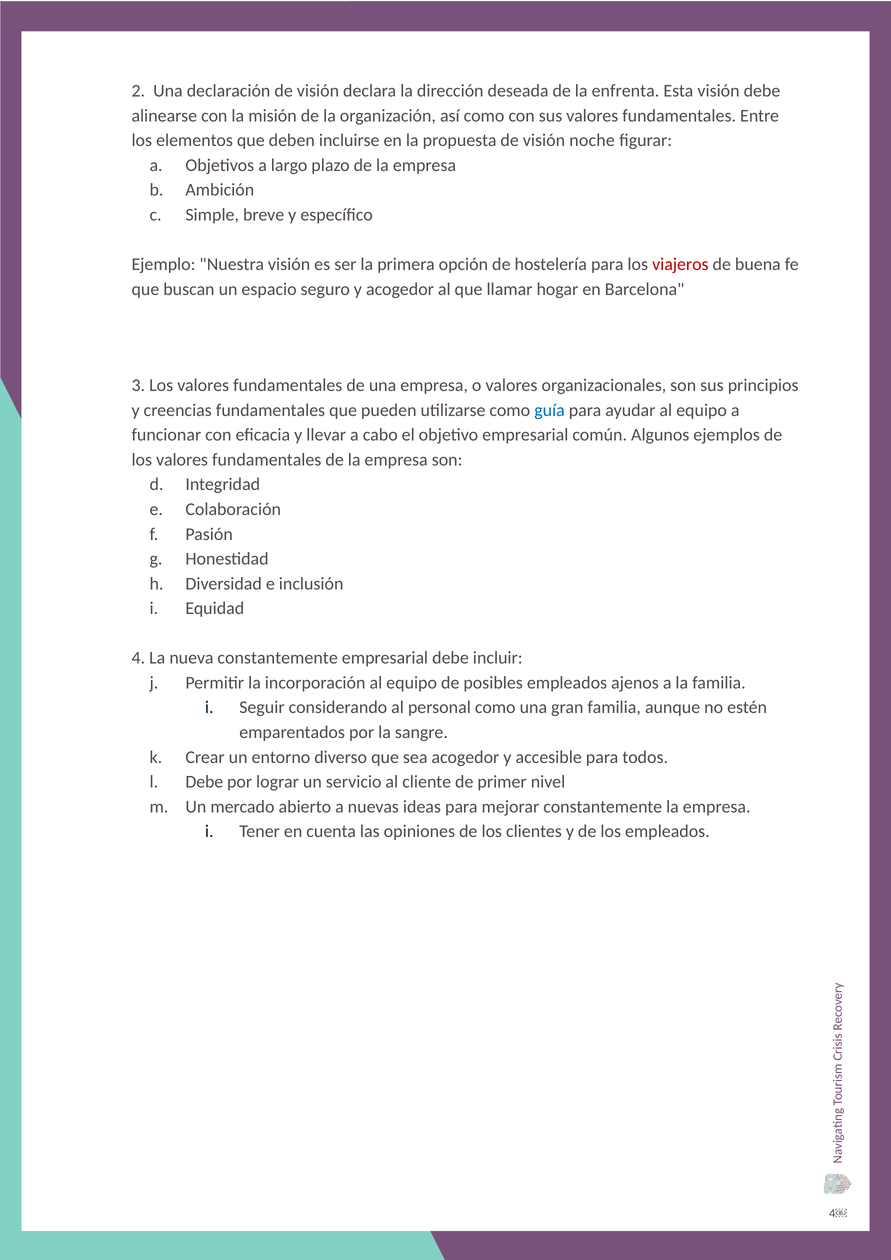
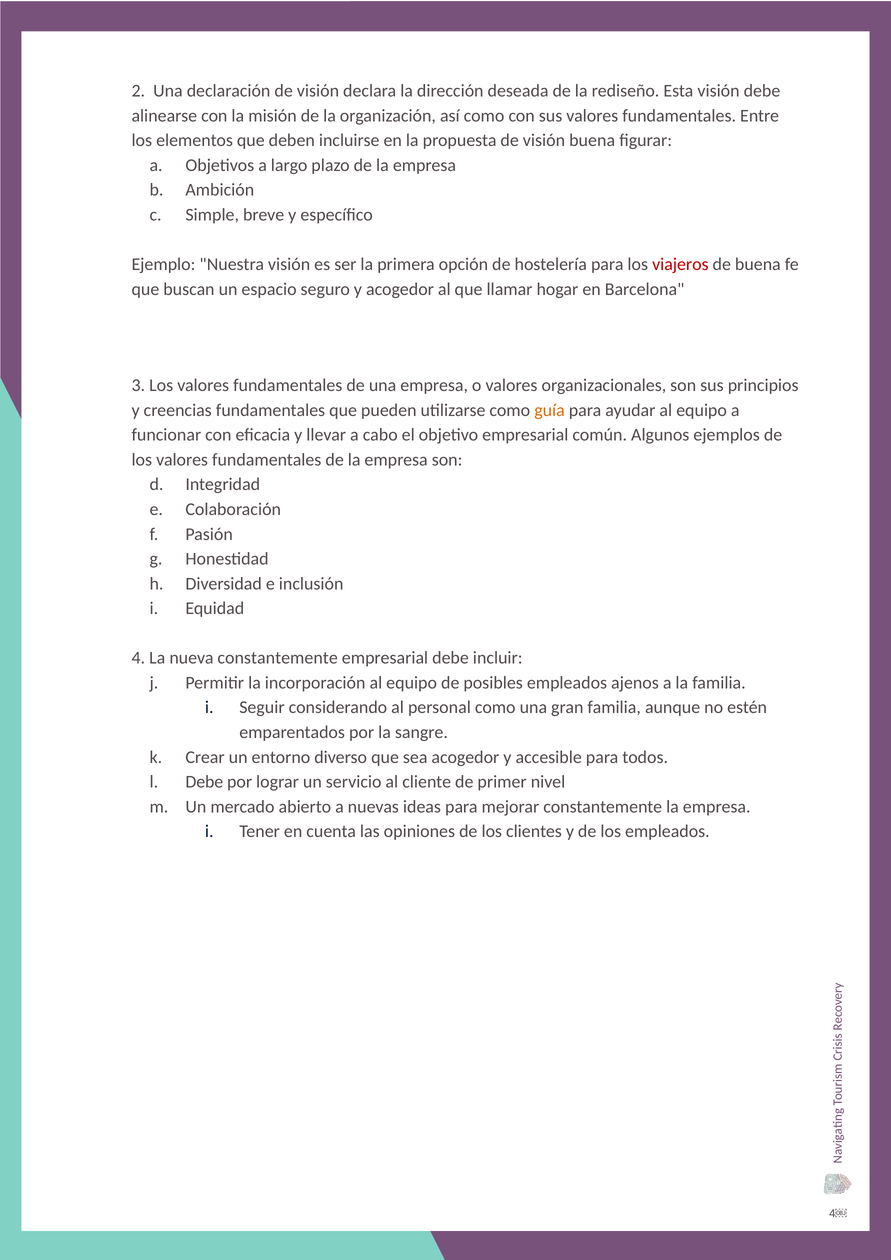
enfrenta: enfrenta -> rediseño (626, 91)
visión noche: noche -> buena (592, 141)
guía colour: blue -> orange (550, 410)
